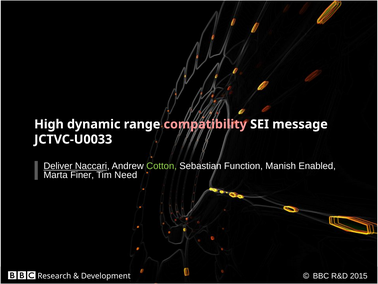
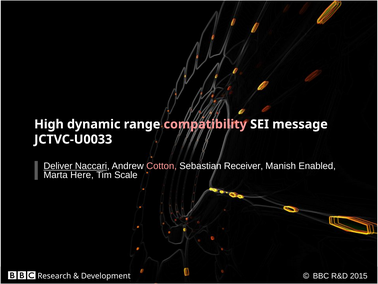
Cotton colour: light green -> pink (162, 166)
Function: Function -> Receiver (243, 166)
Finer: Finer -> Here (82, 175)
Need: Need -> Scale (126, 175)
